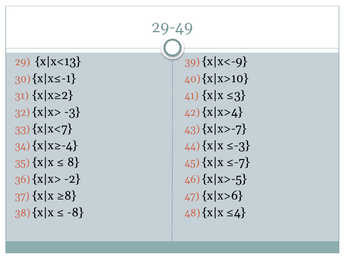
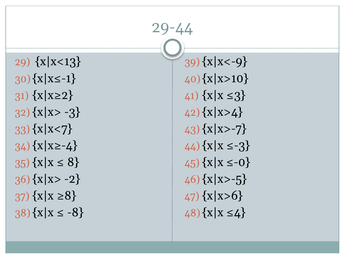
29-49: 29-49 -> 29-44 (172, 27)
≤-7: ≤-7 -> ≤-0 (238, 162)
